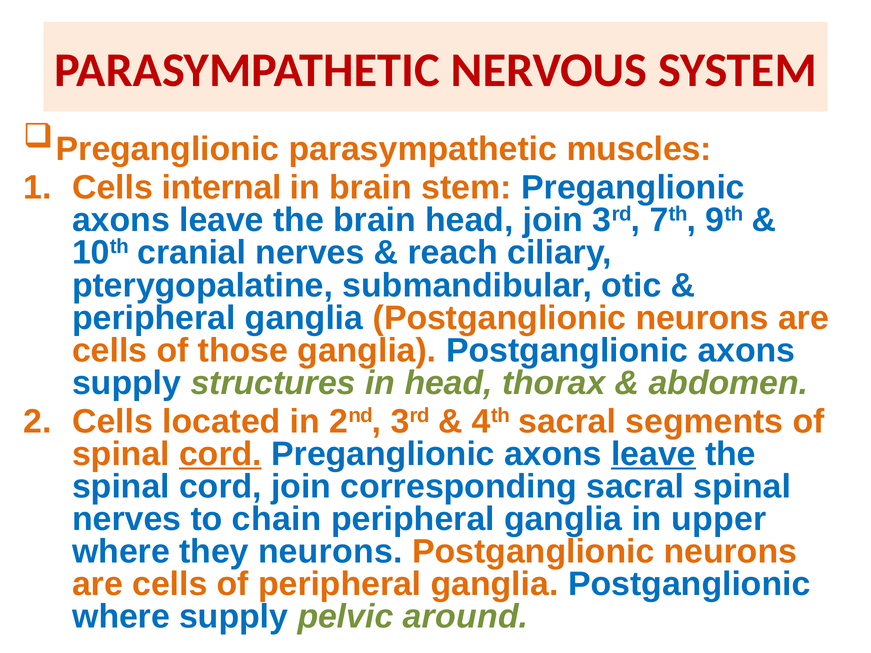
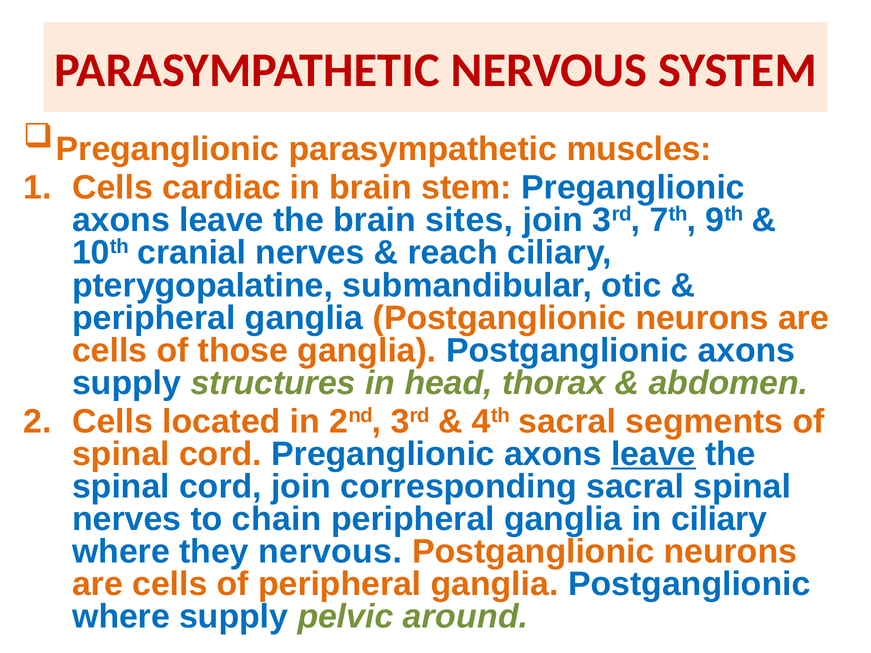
internal: internal -> cardiac (221, 188)
brain head: head -> sites (469, 220)
cord underline: present -> none (220, 454)
in upper: upper -> ciliary (719, 519)
they neurons: neurons -> nervous (330, 552)
